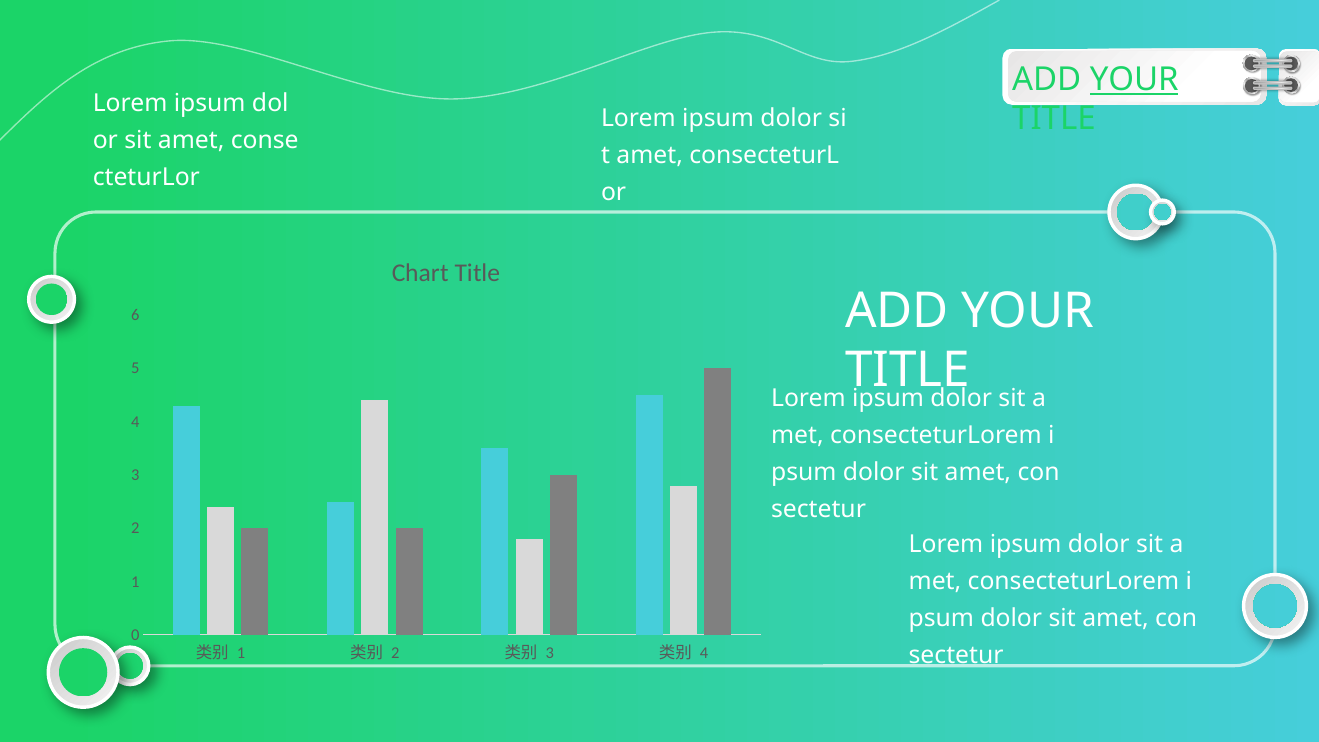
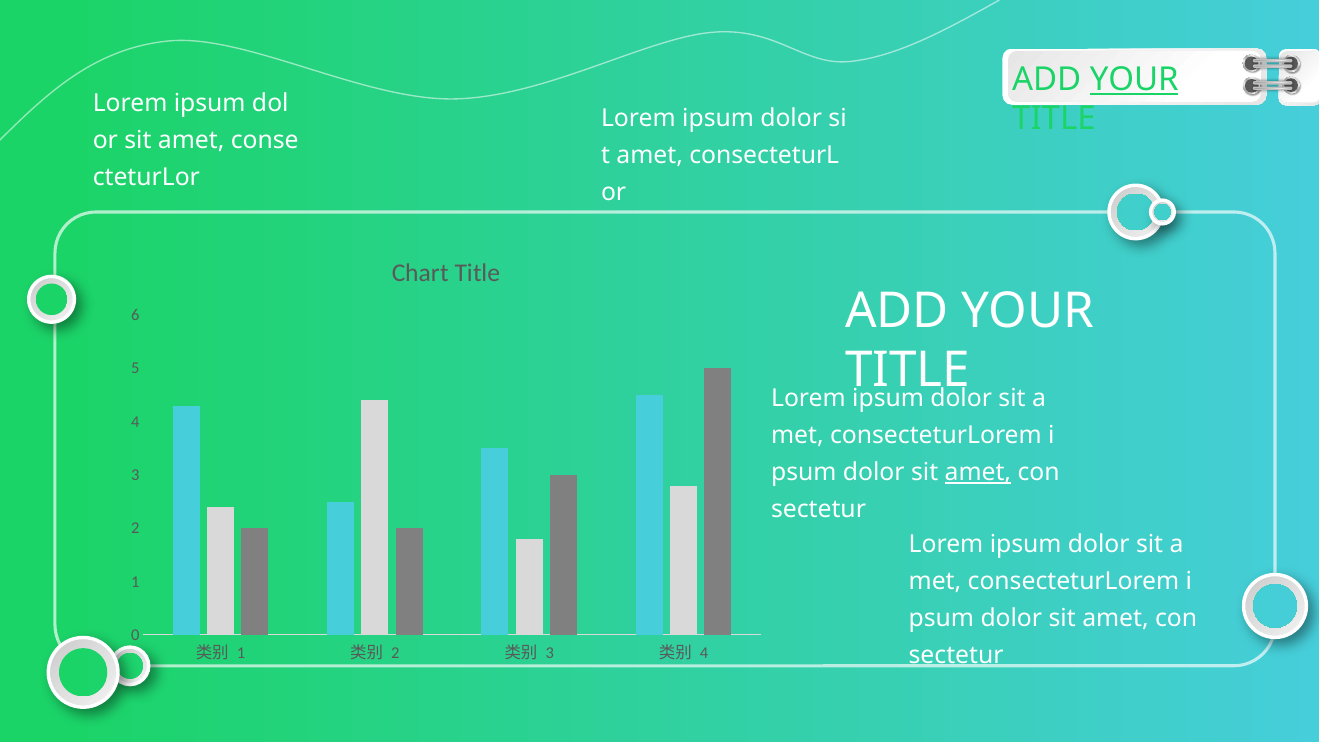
amet underline: none -> present (978, 472)
